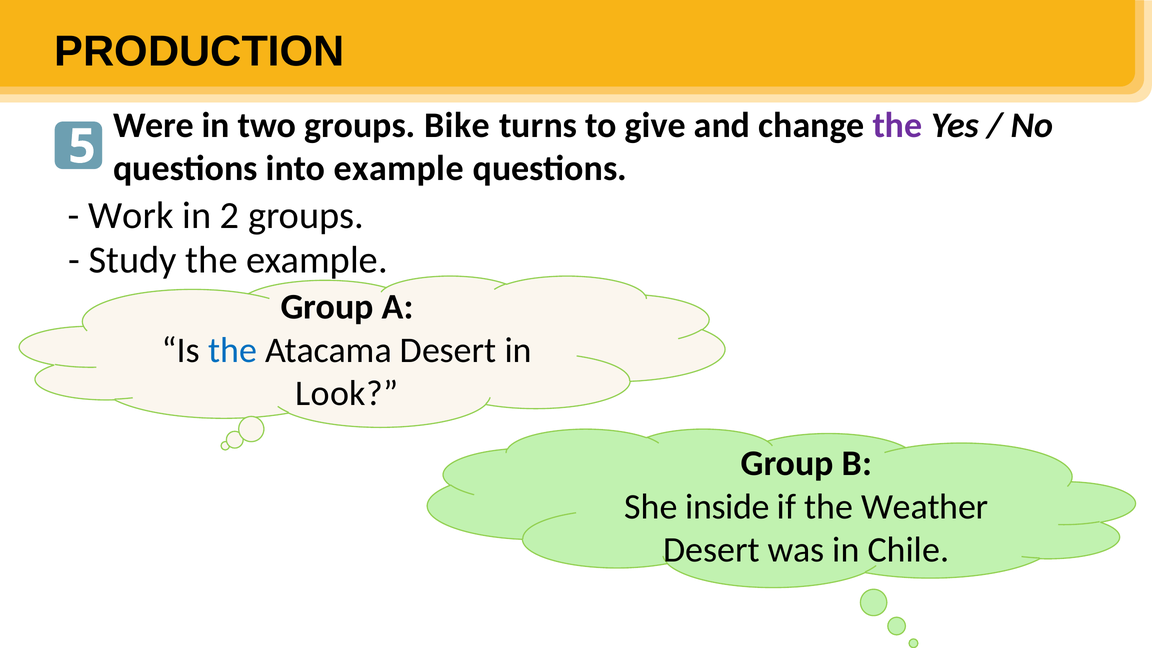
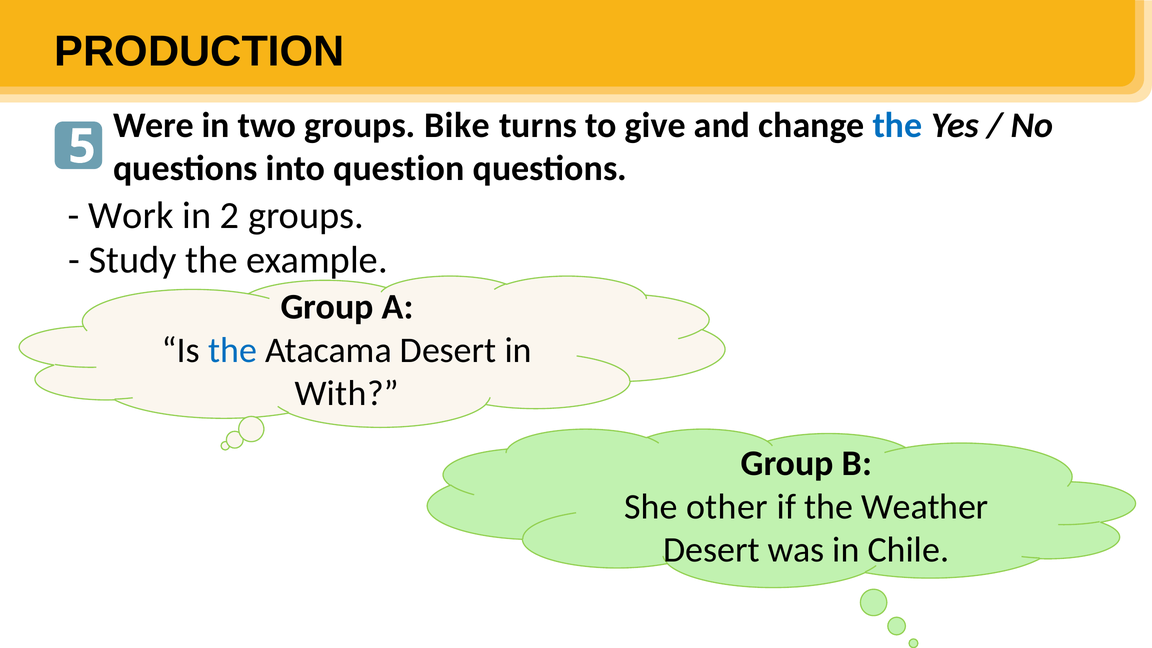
the colour: purple -> blue (897, 125)
into example: example -> question (399, 168)
Look: Look -> With (347, 393)
inside: inside -> other (727, 507)
